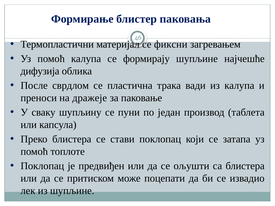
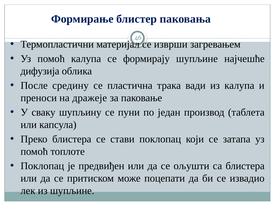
фиксни: фиксни -> изврши (171, 44)
сврдлом: сврдлом -> средину (71, 86)
